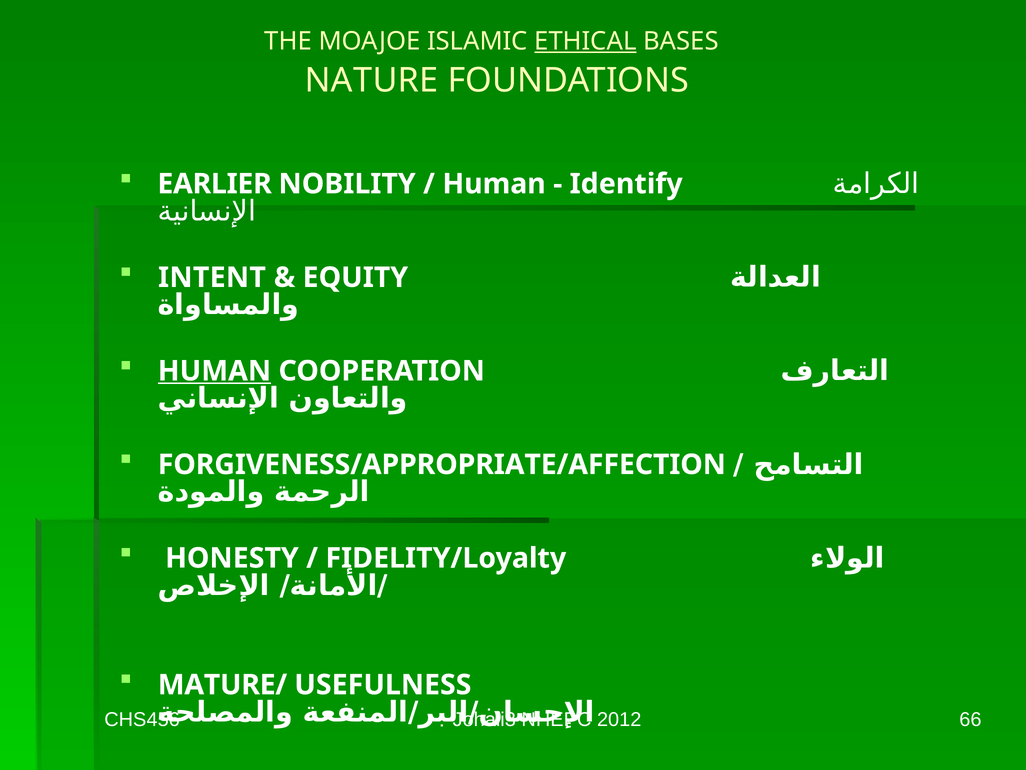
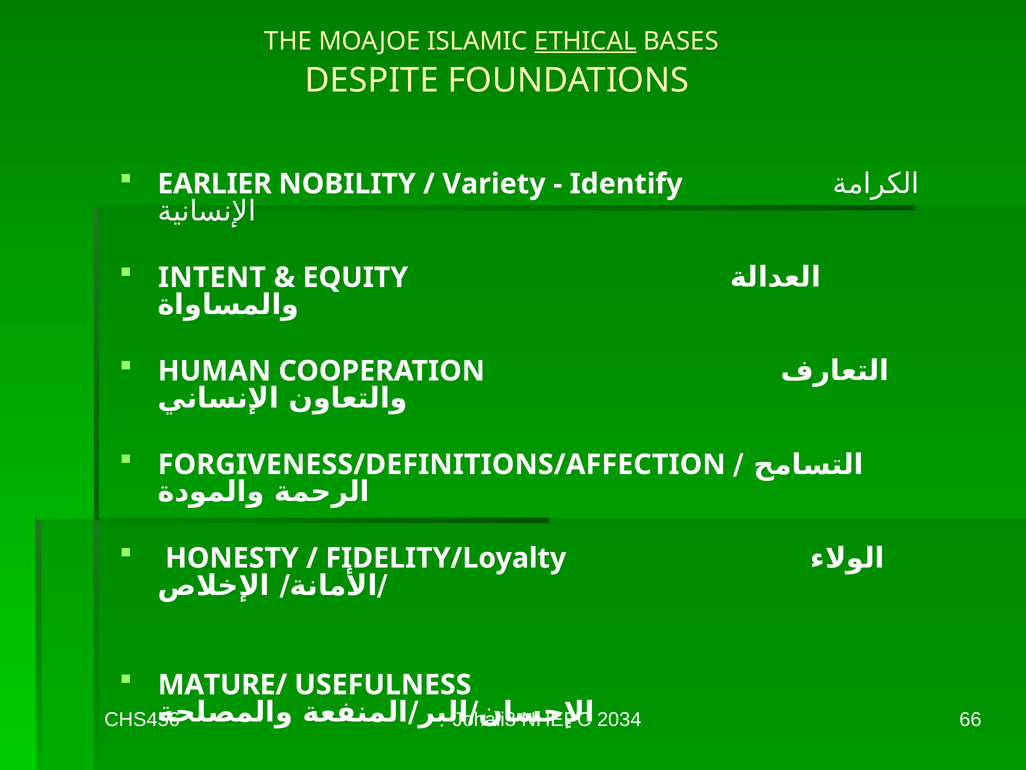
NATURE: NATURE -> DESPITE (372, 80)
Human: Human -> Variety (494, 184)
HUMAN underline: present -> none (214, 371)
FORGIVENESS/APPROPRIATE/AFFECTION: FORGIVENESS/APPROPRIATE/AFFECTION -> FORGIVENESS/DEFINITIONS/AFFECTION (442, 464)
2012: 2012 -> 2034 (619, 719)
